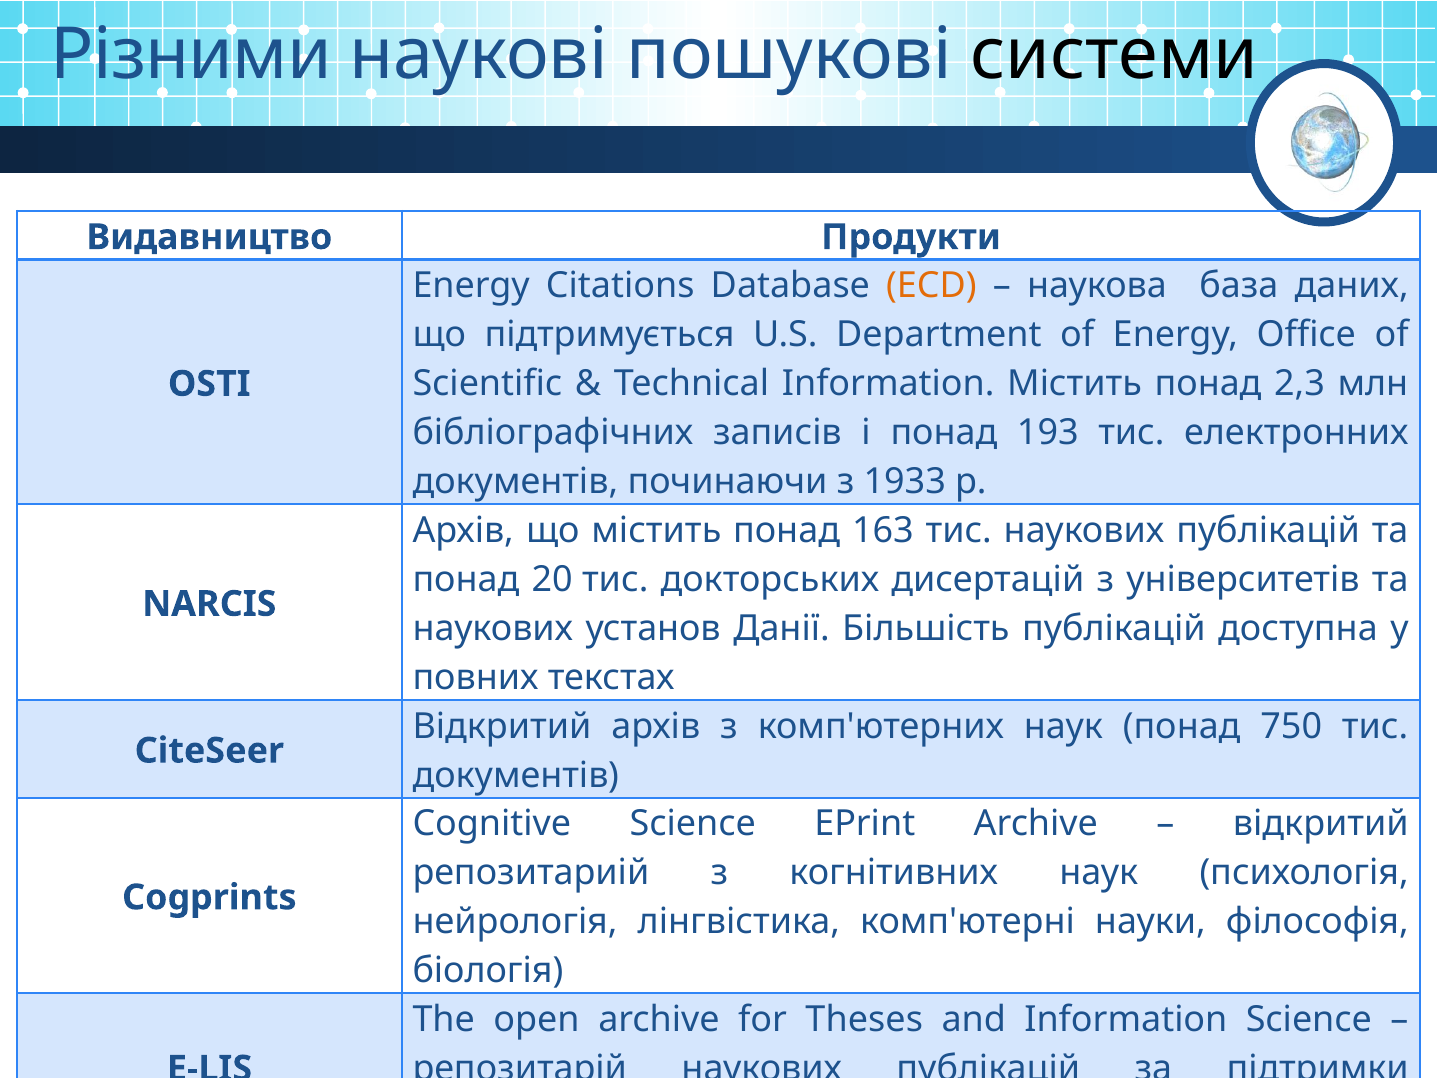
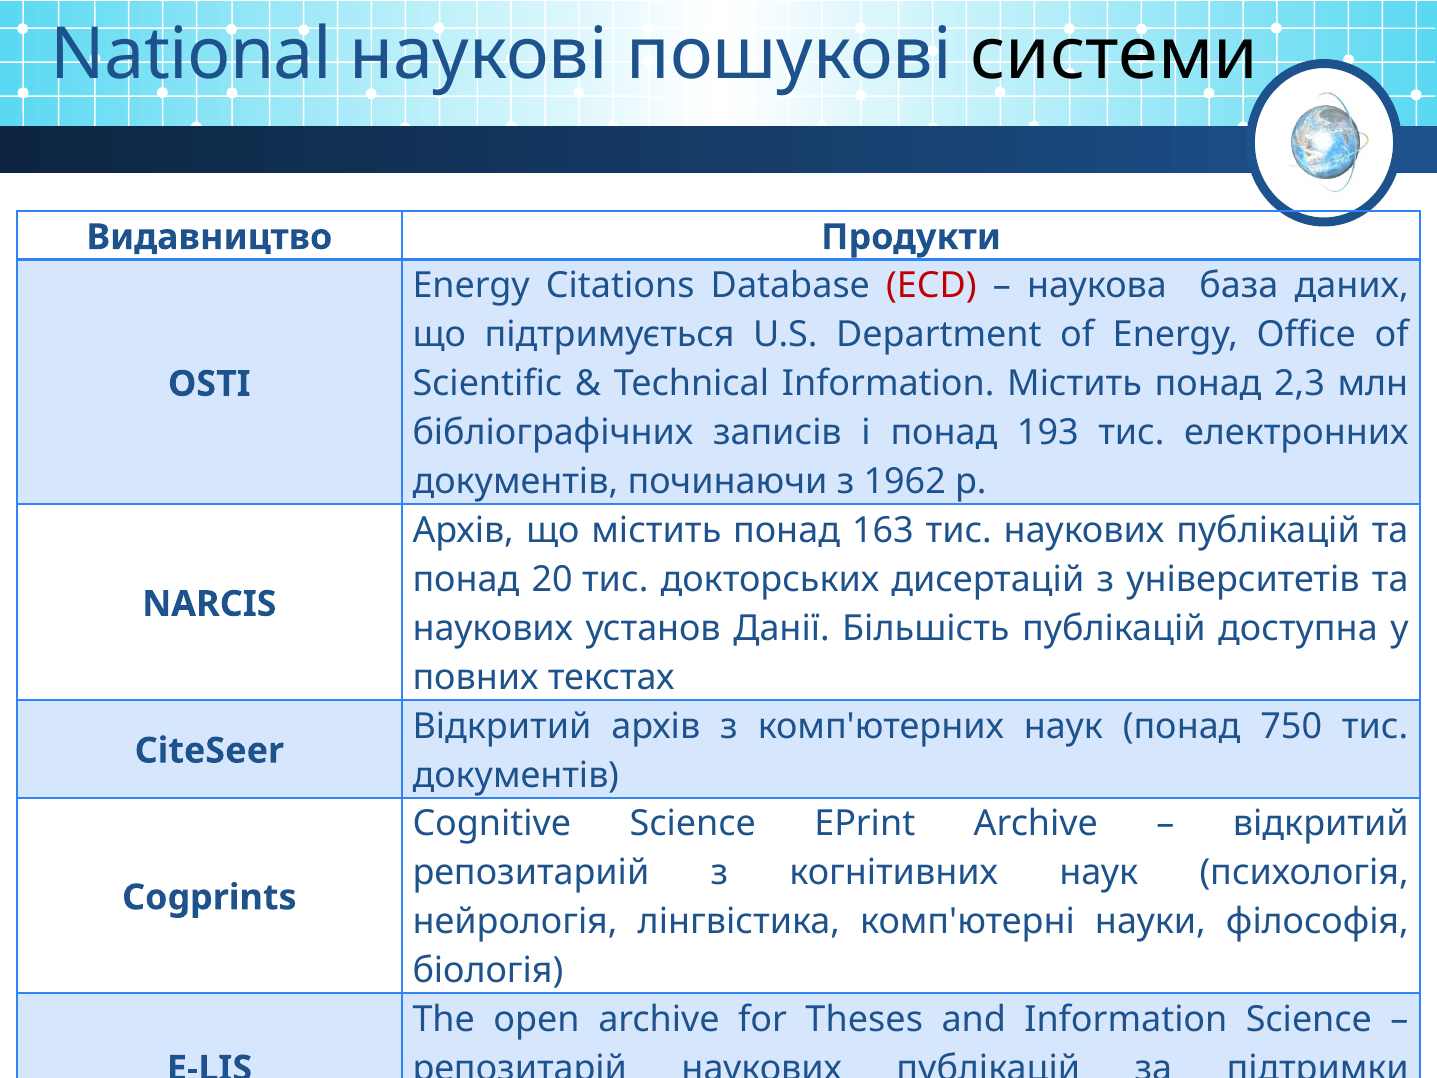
Різними: Різними -> National (191, 55)
ECD colour: orange -> red (931, 286)
1933: 1933 -> 1962 (905, 482)
